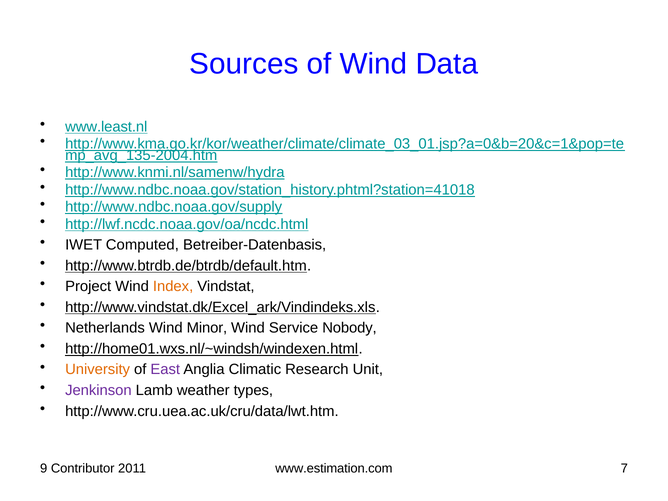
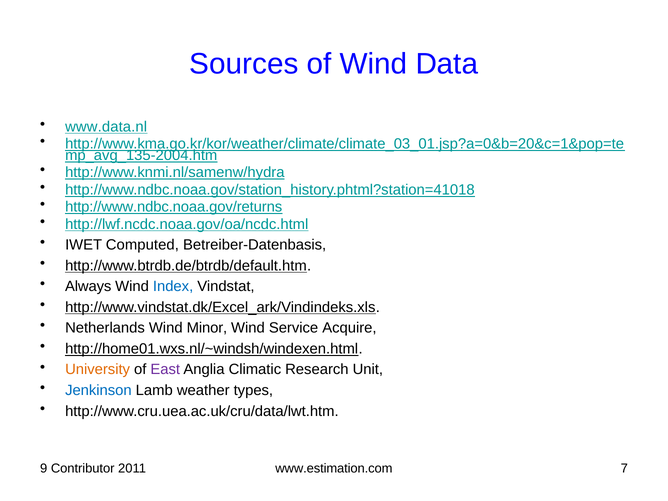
www.least.nl: www.least.nl -> www.data.nl (106, 127)
http://www.ndbc.noaa.gov/supply: http://www.ndbc.noaa.gov/supply -> http://www.ndbc.noaa.gov/returns (174, 207)
Project: Project -> Always (88, 286)
Index colour: orange -> blue (173, 286)
Nobody: Nobody -> Acquire (349, 328)
Jenkinson colour: purple -> blue (98, 390)
